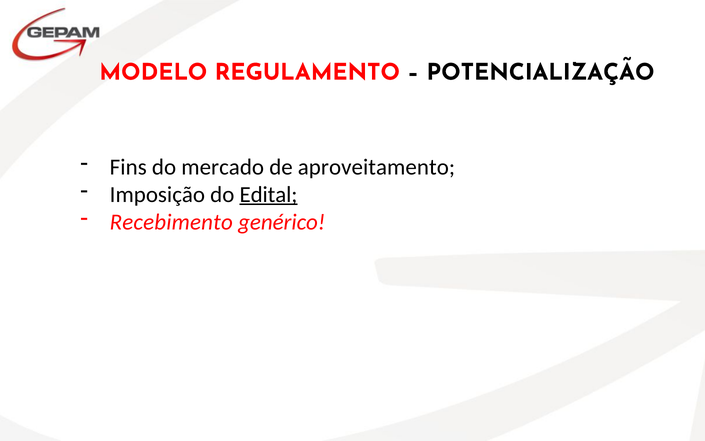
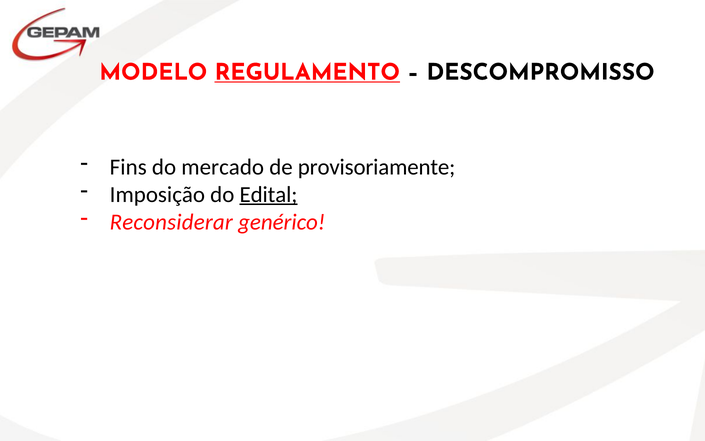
REGULAMENTO underline: none -> present (307, 72)
POTENCIALIZAÇÃO: POTENCIALIZAÇÃO -> DESCOMPROMISSO (541, 72)
aproveitamento: aproveitamento -> provisoriamente (377, 167)
Recebimento: Recebimento -> Reconsiderar (171, 222)
